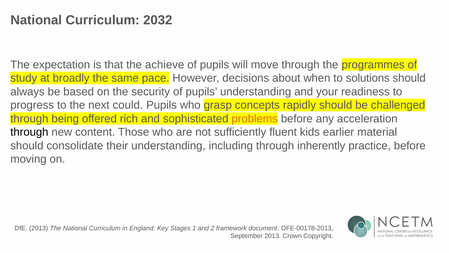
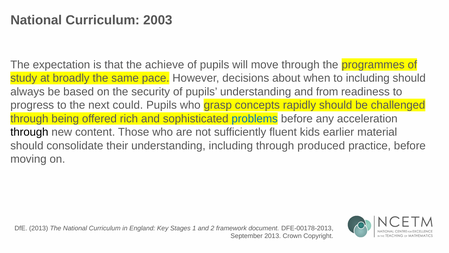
2032: 2032 -> 2003 (158, 20)
to solutions: solutions -> including (368, 78)
your: your -> from (327, 92)
problems colour: orange -> blue (255, 118)
inherently: inherently -> produced (321, 145)
